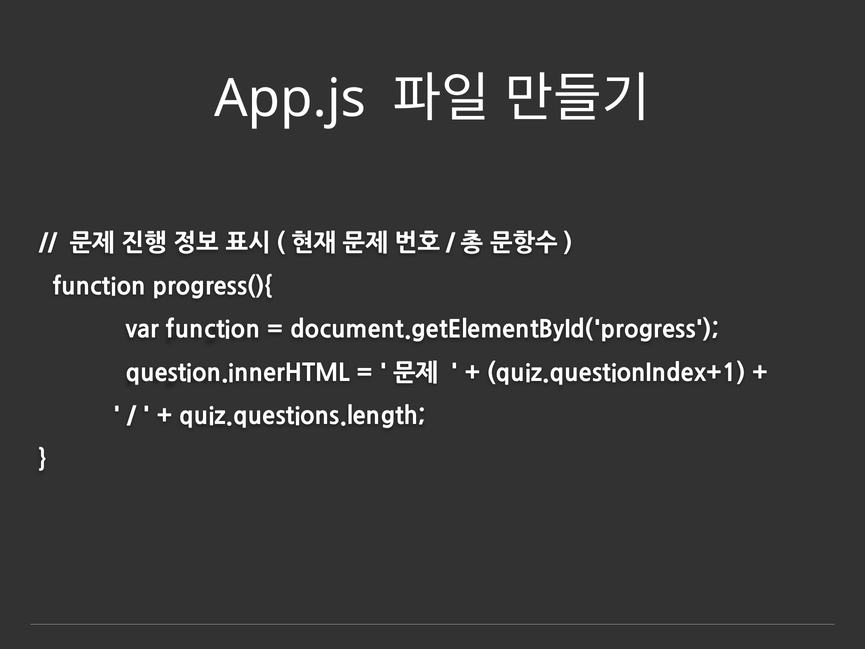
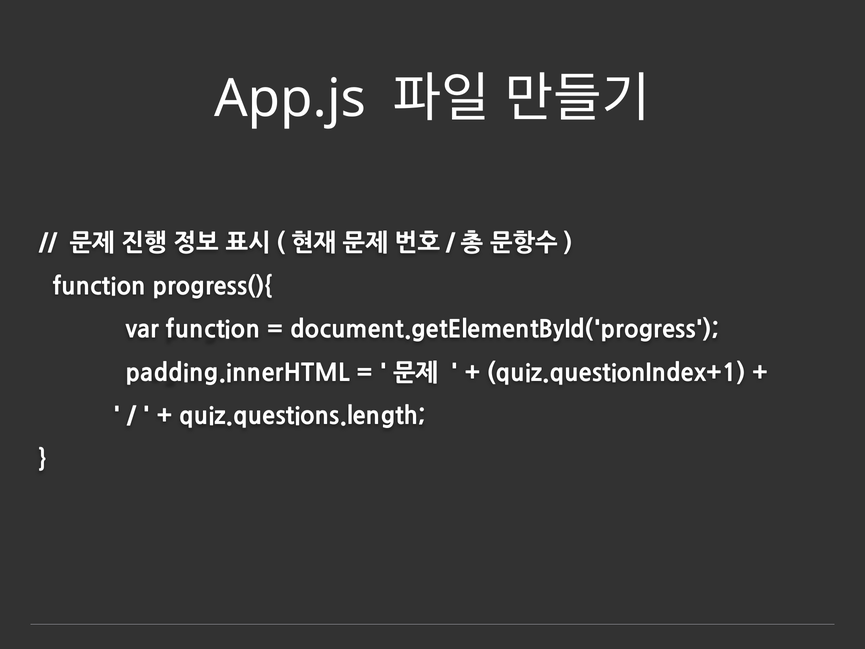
question.innerHTML: question.innerHTML -> padding.innerHTML (238, 373)
